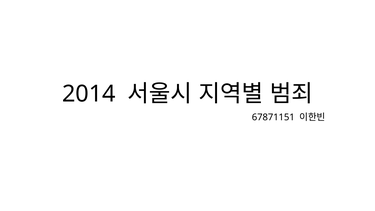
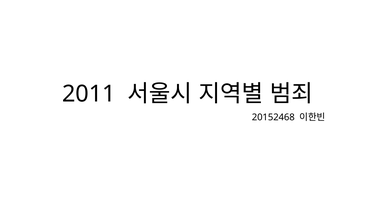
2014: 2014 -> 2011 (89, 94)
67871151: 67871151 -> 20152468 (273, 117)
